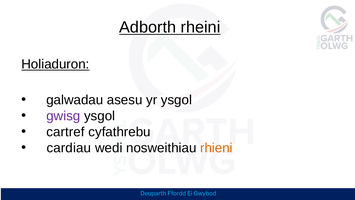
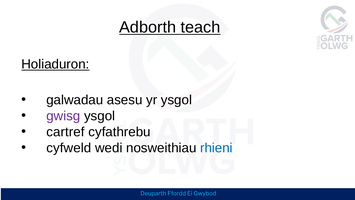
rheini: rheini -> teach (200, 27)
cardiau: cardiau -> cyfweld (69, 148)
rhieni colour: orange -> blue (216, 148)
